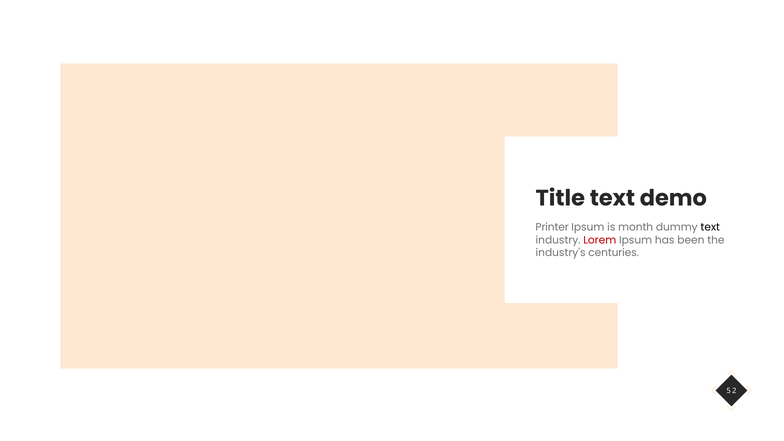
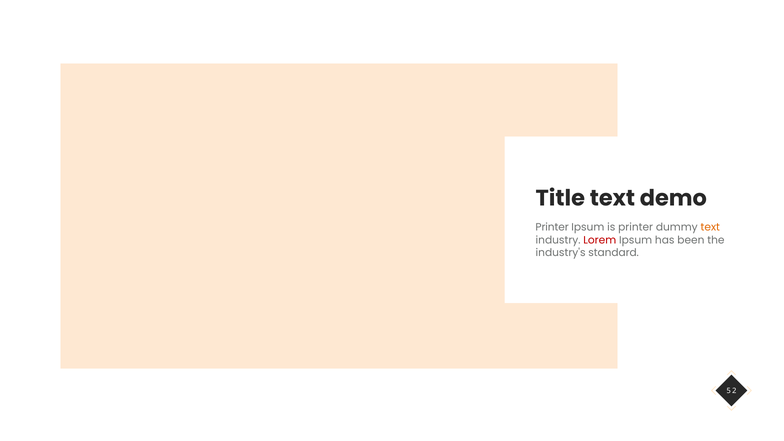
is month: month -> printer (636, 227)
text colour: black -> orange (710, 227)
centuries: centuries -> standard (614, 253)
